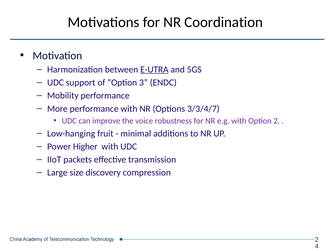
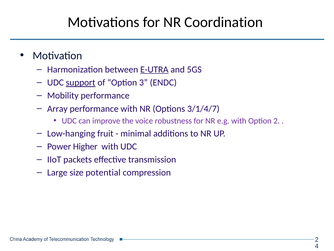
support underline: none -> present (81, 82)
More: More -> Array (57, 108)
3/3/4/7: 3/3/4/7 -> 3/1/4/7 (203, 108)
discovery: discovery -> potential (103, 172)
